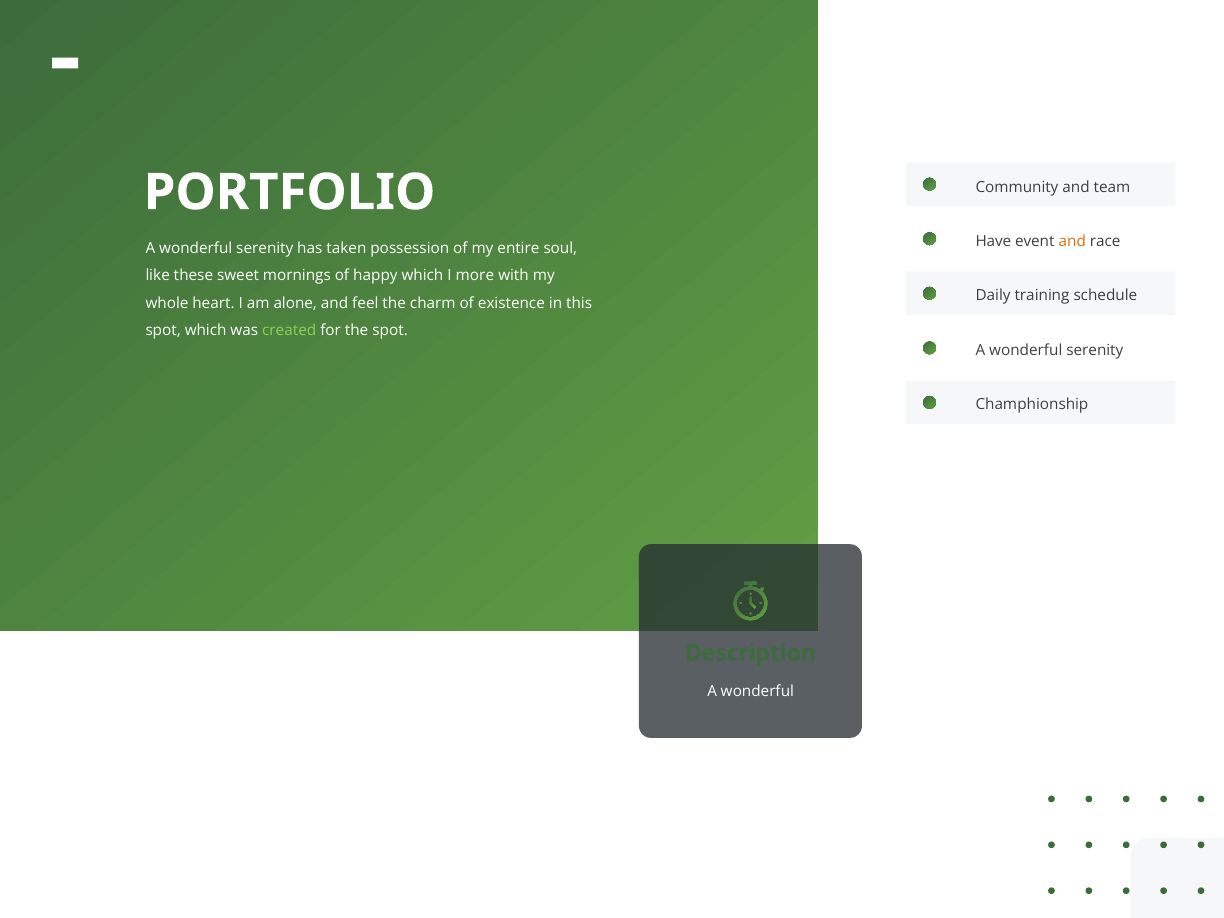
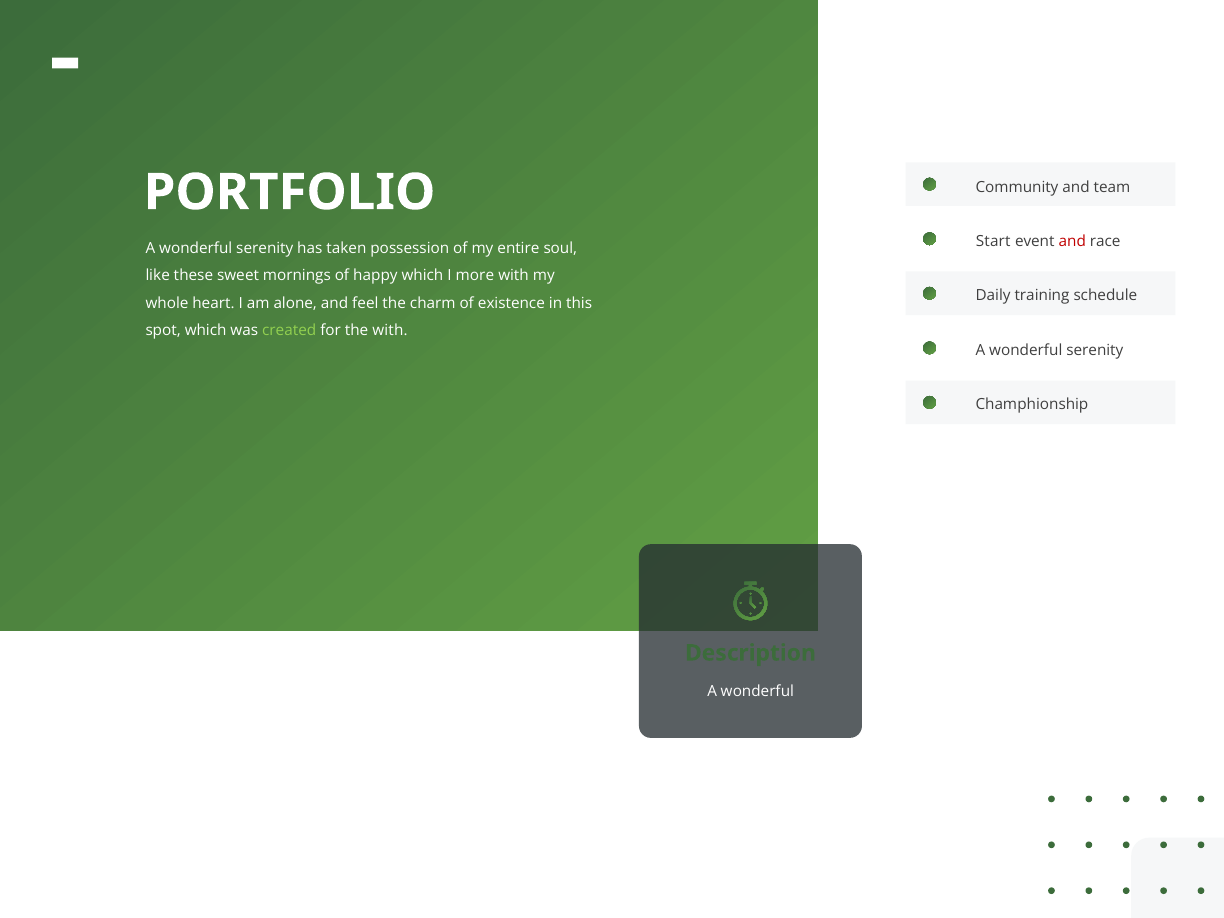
Have: Have -> Start (993, 242)
and colour: orange -> red (1072, 242)
the spot: spot -> with (390, 331)
